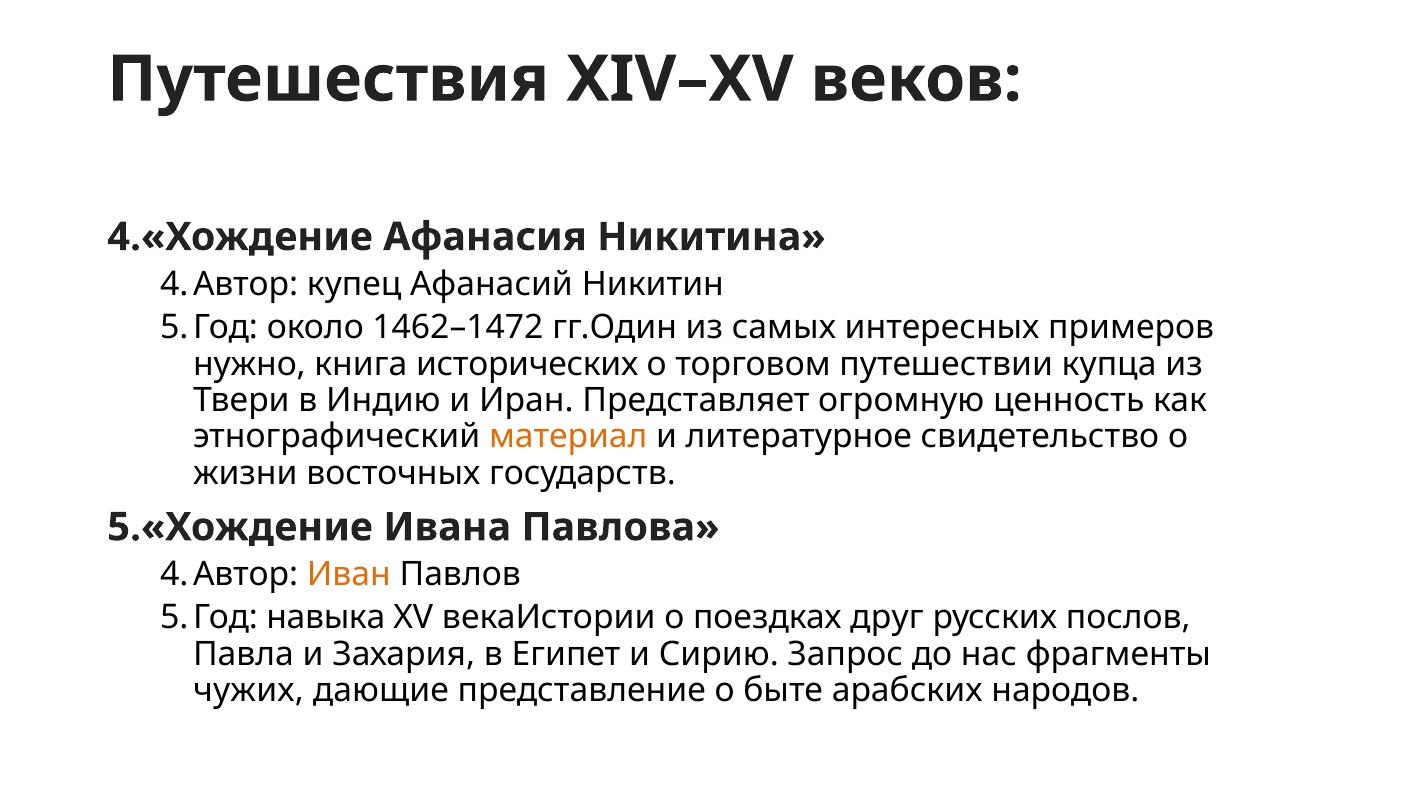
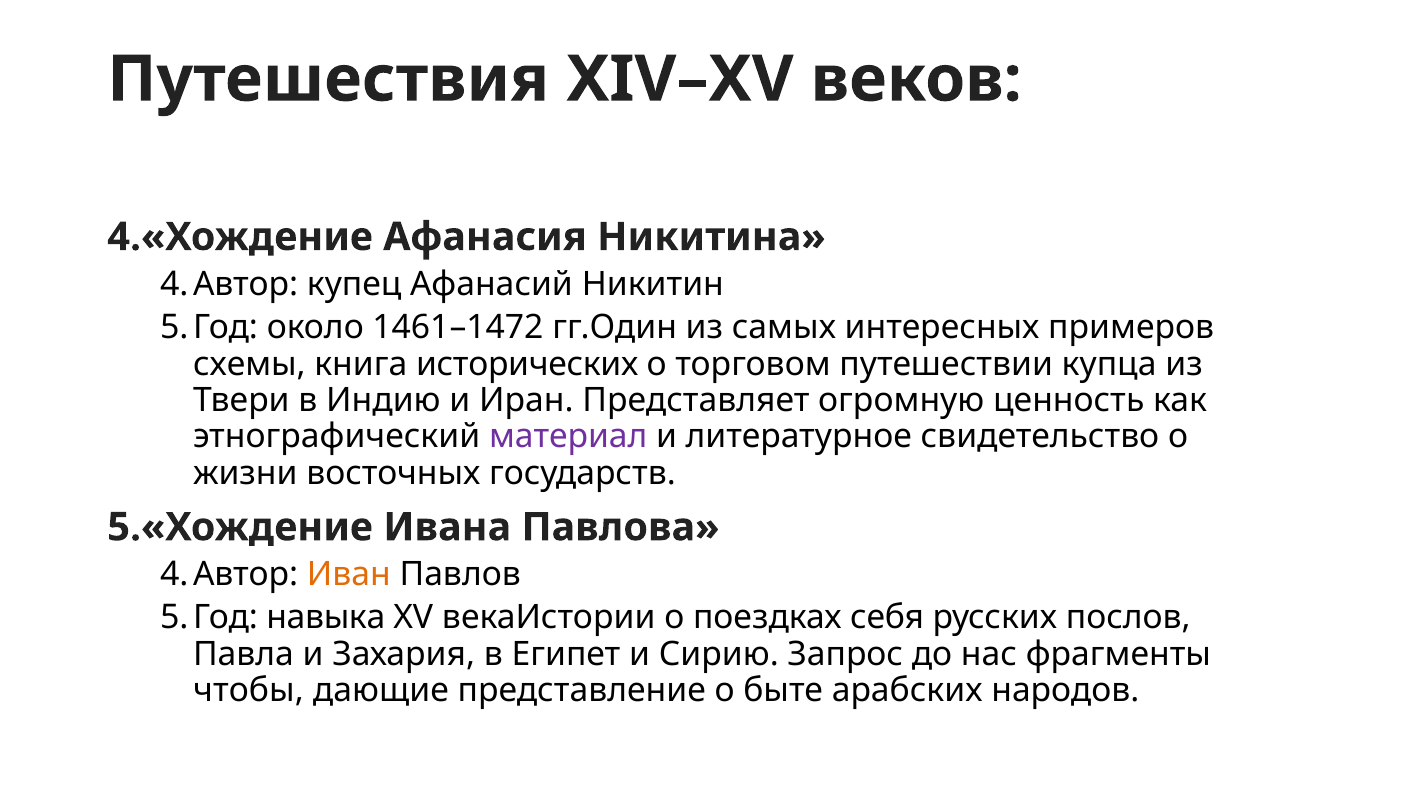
1462–1472: 1462–1472 -> 1461–1472 (458, 328)
нужно: нужно -> схемы (249, 364)
материал colour: orange -> purple (568, 437)
друг: друг -> себя (887, 618)
чужих: чужих -> чтобы (249, 691)
